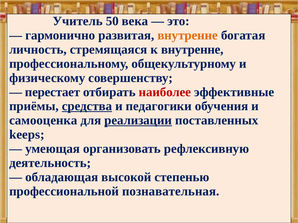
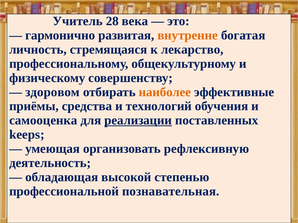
50: 50 -> 28 (112, 21)
к внутренне: внутренне -> лекарство (192, 50)
перестает: перестает -> здоровом (52, 92)
наиболее colour: red -> orange (165, 92)
средства underline: present -> none (87, 106)
педагогики: педагогики -> технологий (159, 106)
